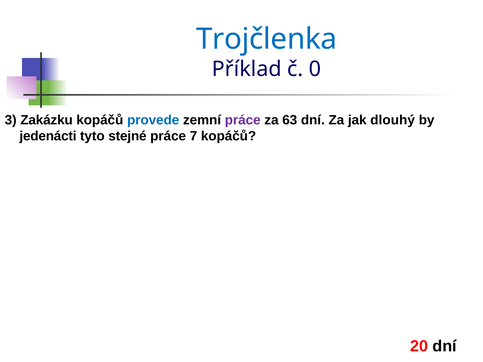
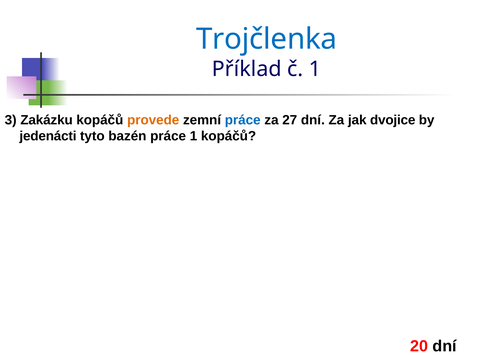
č 0: 0 -> 1 (315, 69)
provede colour: blue -> orange (153, 120)
práce colour: purple -> blue (243, 120)
63: 63 -> 27 (290, 120)
dlouhý: dlouhý -> dvojice (393, 120)
stejné: stejné -> bazén (127, 136)
práce 7: 7 -> 1 (193, 136)
